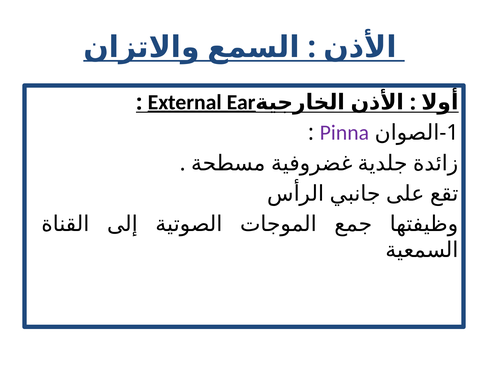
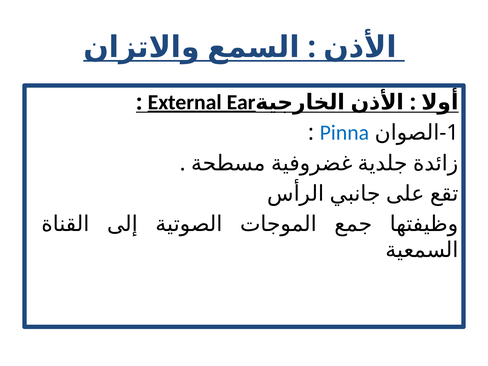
Pinna colour: purple -> blue (344, 133)
